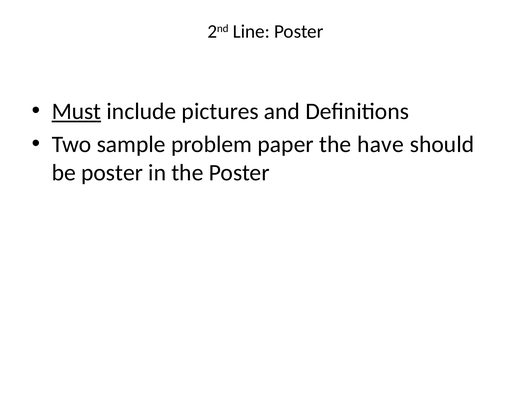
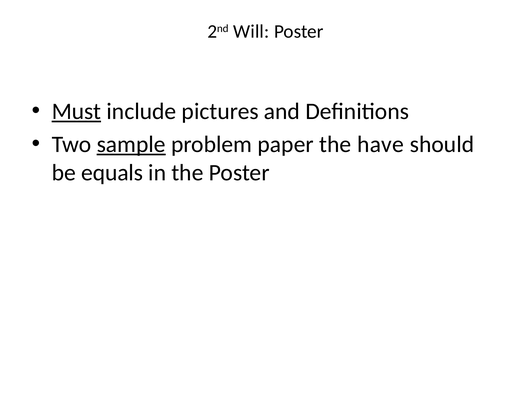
Line: Line -> Will (251, 31)
sample underline: none -> present (131, 144)
be poster: poster -> equals (112, 173)
